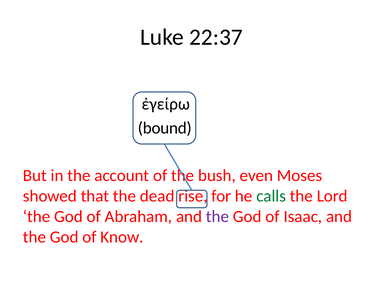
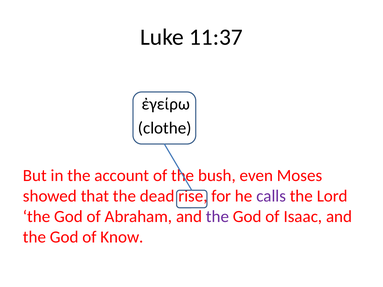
22:37: 22:37 -> 11:37 (216, 37)
bound: bound -> clothe (165, 128)
calls colour: green -> purple (271, 196)
